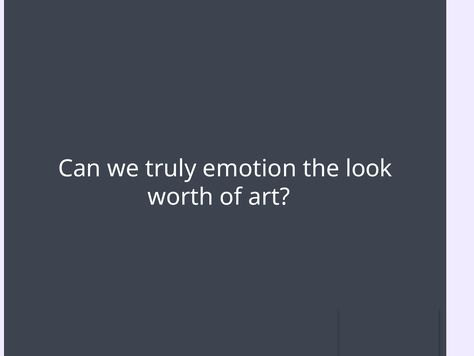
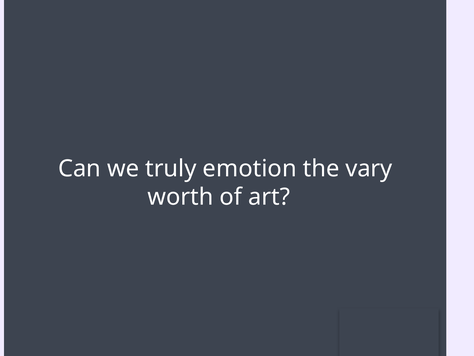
look: look -> vary (369, 168)
